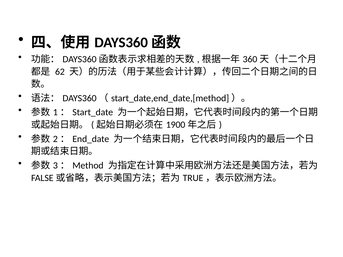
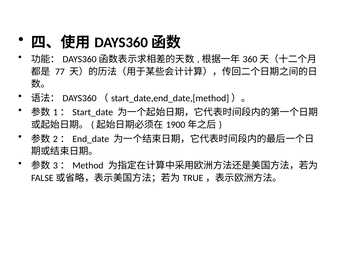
62: 62 -> 77 (60, 72)
